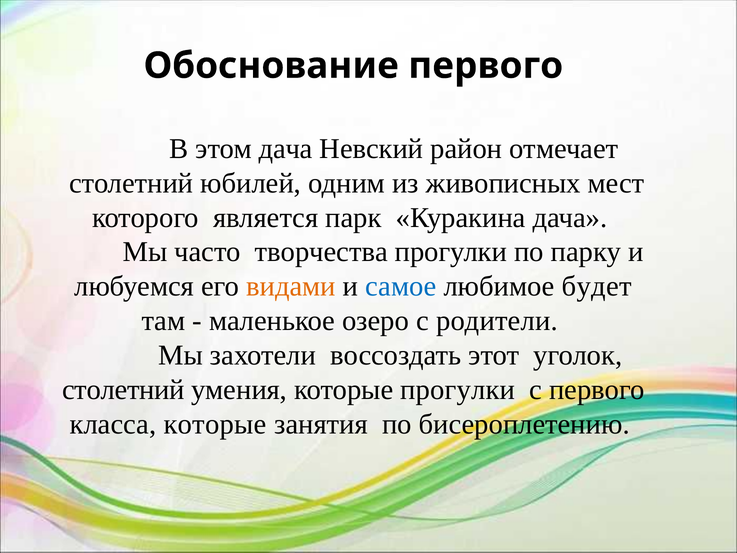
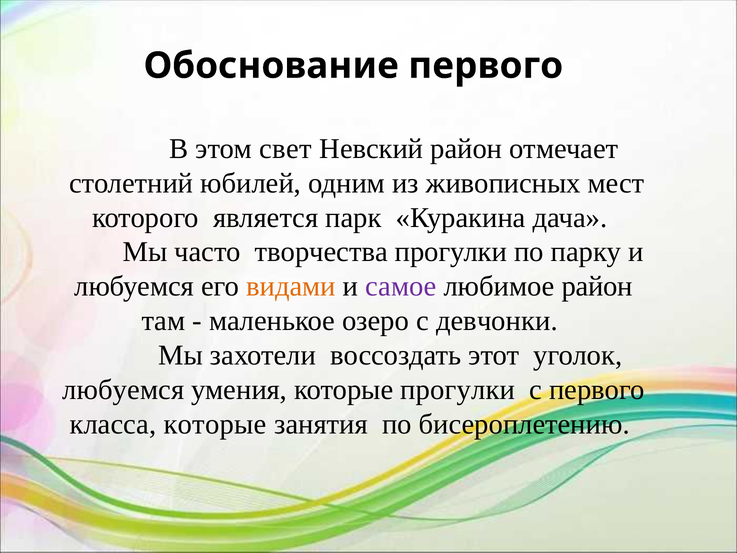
этом дача: дача -> свет (285, 149)
самое colour: blue -> purple (401, 286)
любимое будет: будет -> район (597, 286)
родители: родители -> девчонки (497, 321)
столетний: столетний -> любуемся (123, 390)
